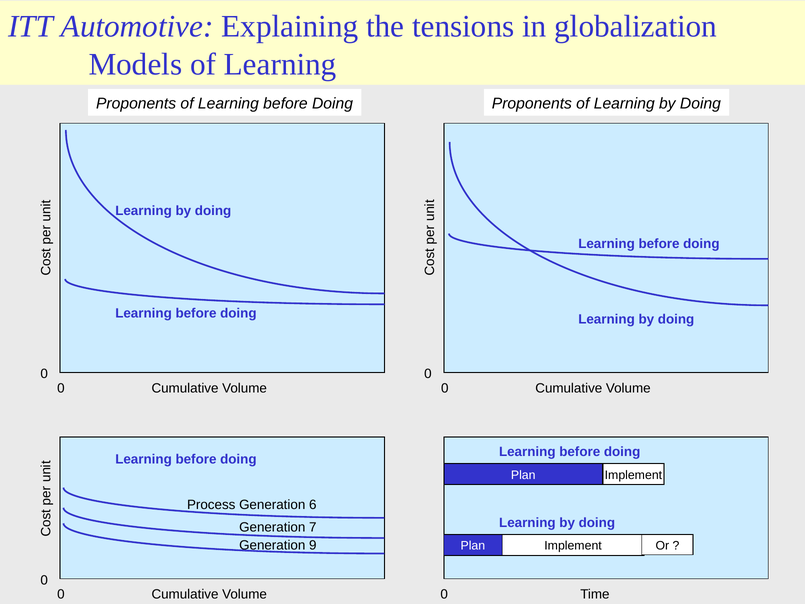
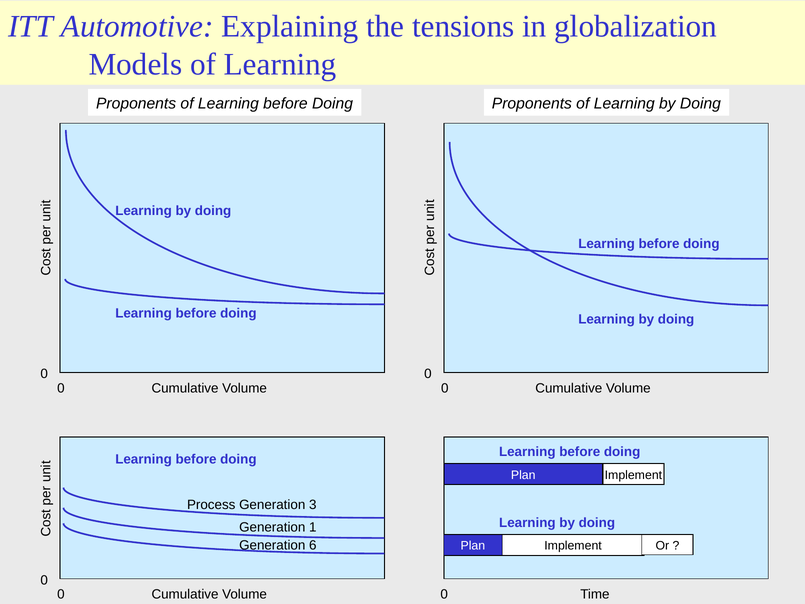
6: 6 -> 3 (313, 504)
7: 7 -> 1 (313, 527)
9: 9 -> 6 (313, 545)
